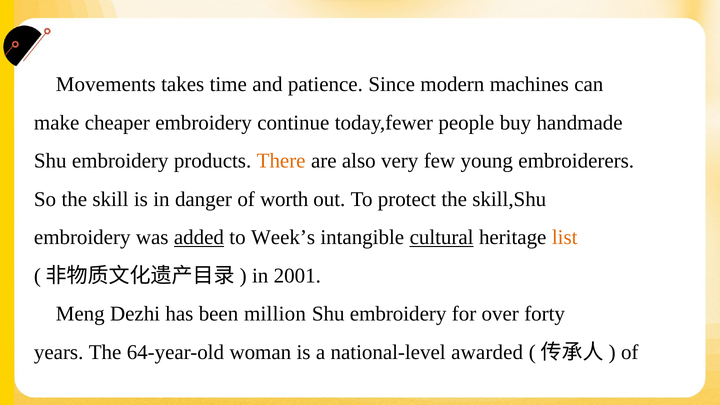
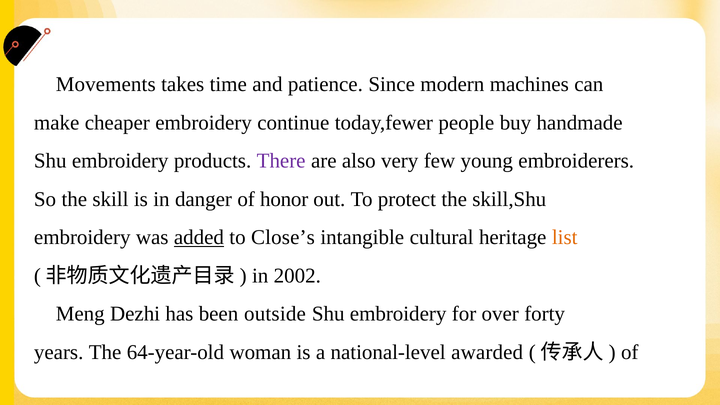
There colour: orange -> purple (281, 161)
worth: worth -> honor (284, 199)
Week’s: Week’s -> Close’s (283, 237)
cultural underline: present -> none (442, 237)
2001: 2001 -> 2002 (297, 276)
million: million -> outside (275, 314)
